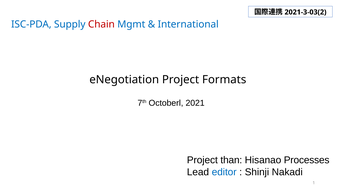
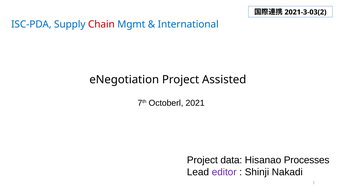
Formats: Formats -> Assisted (224, 80)
than: than -> data (231, 160)
editor colour: blue -> purple (224, 172)
